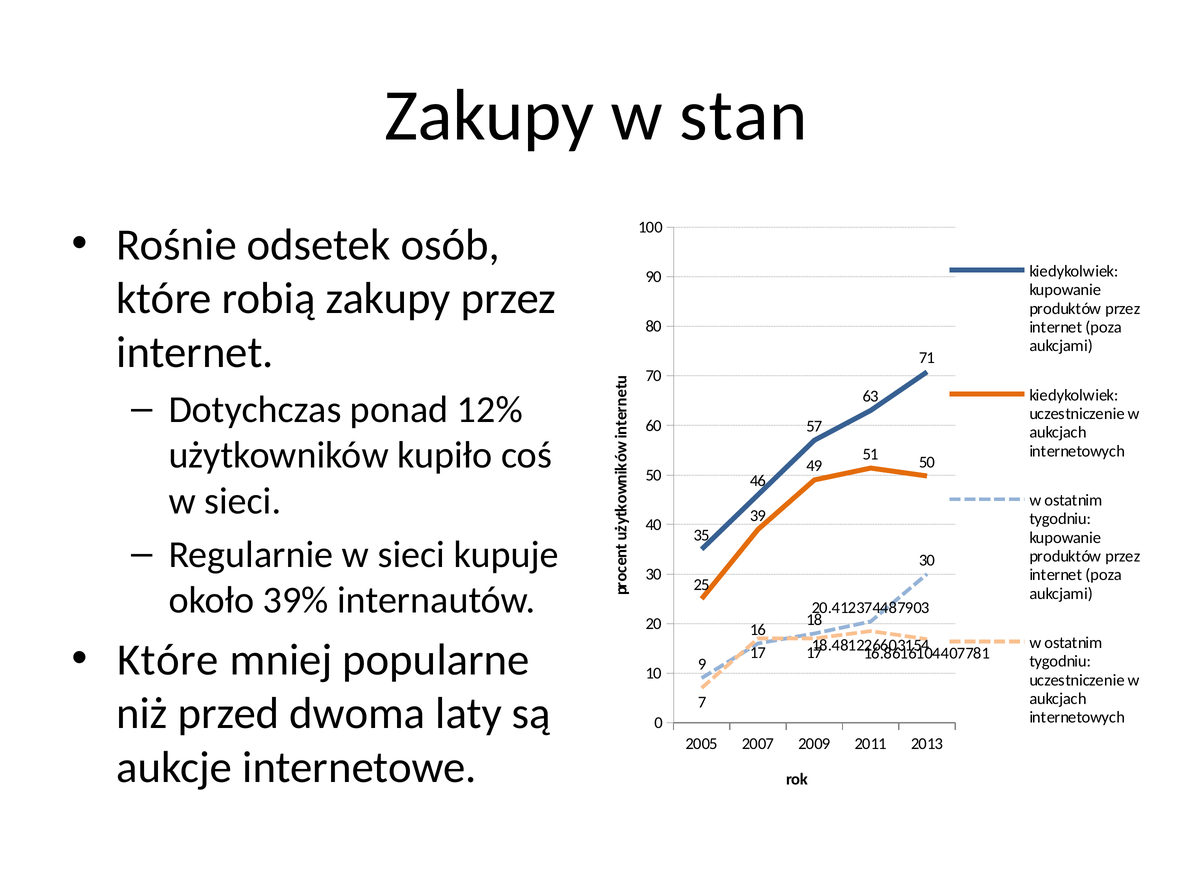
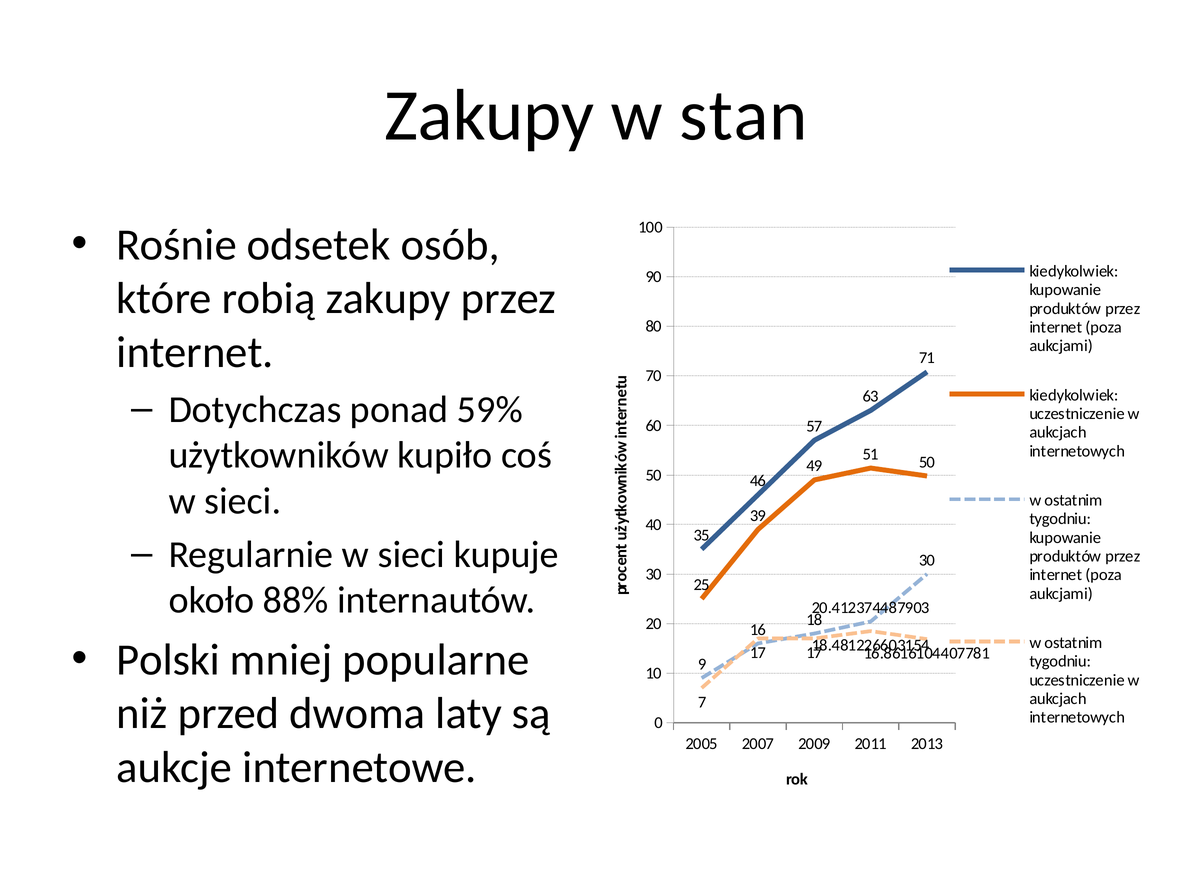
12%: 12% -> 59% (490, 409)
39%: 39% -> 88% (296, 600)
Które: Które -> Polski (168, 660)
